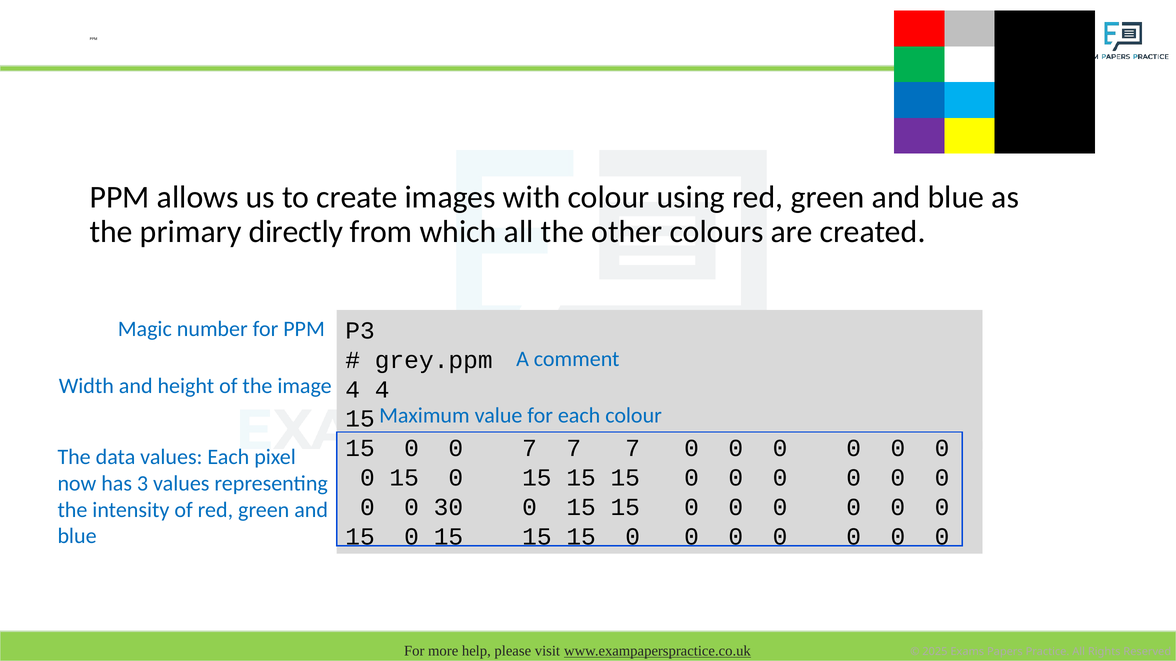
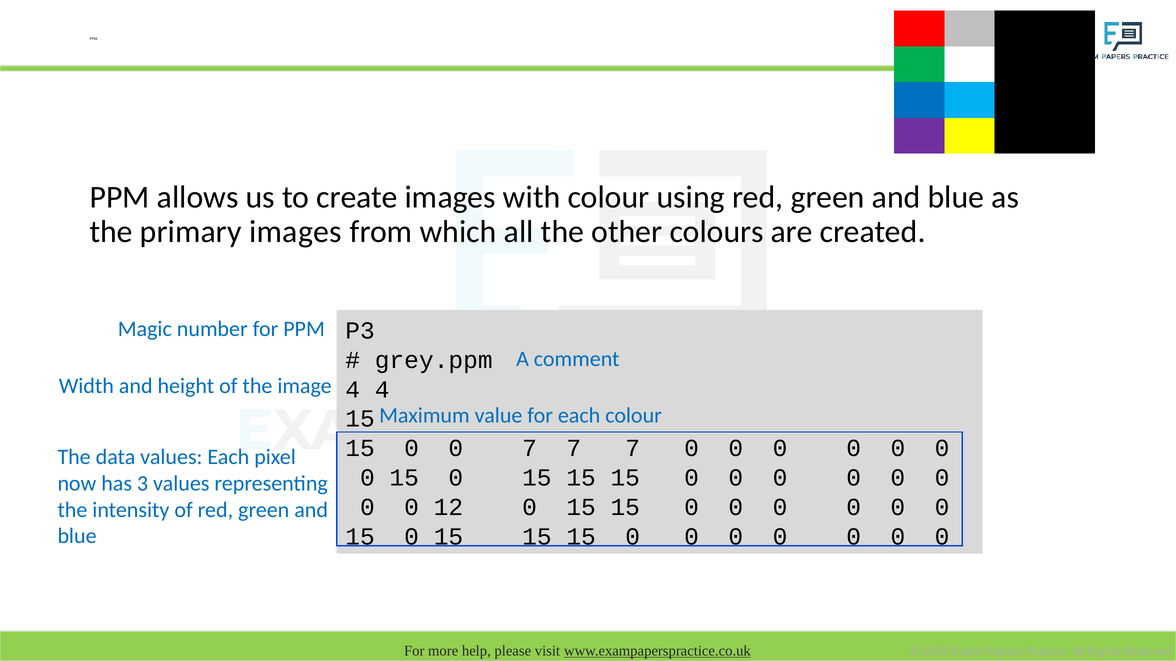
primary directly: directly -> images (296, 232)
30: 30 -> 12 (448, 507)
